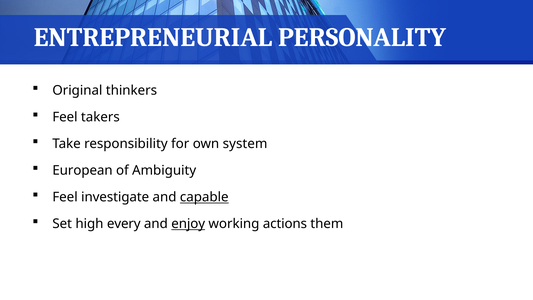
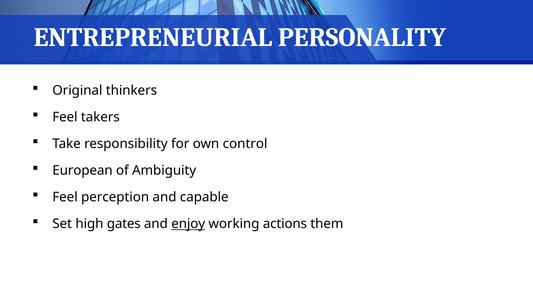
system: system -> control (245, 144)
investigate: investigate -> perception (115, 197)
capable underline: present -> none (204, 197)
every: every -> gates (124, 224)
